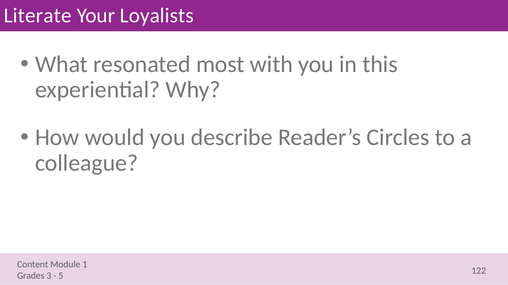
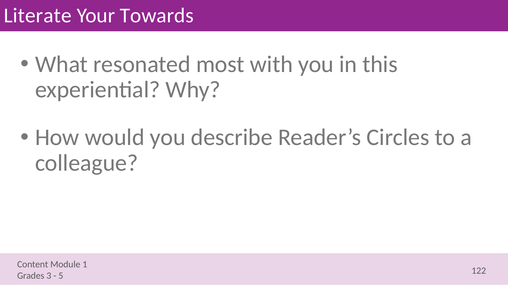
Loyalists: Loyalists -> Towards (157, 16)
